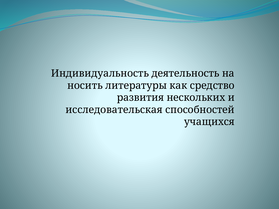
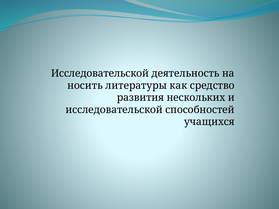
Индивидуальность: Индивидуальность -> Исследовательской (100, 74)
исследовательская: исследовательская -> исследовательской (114, 110)
